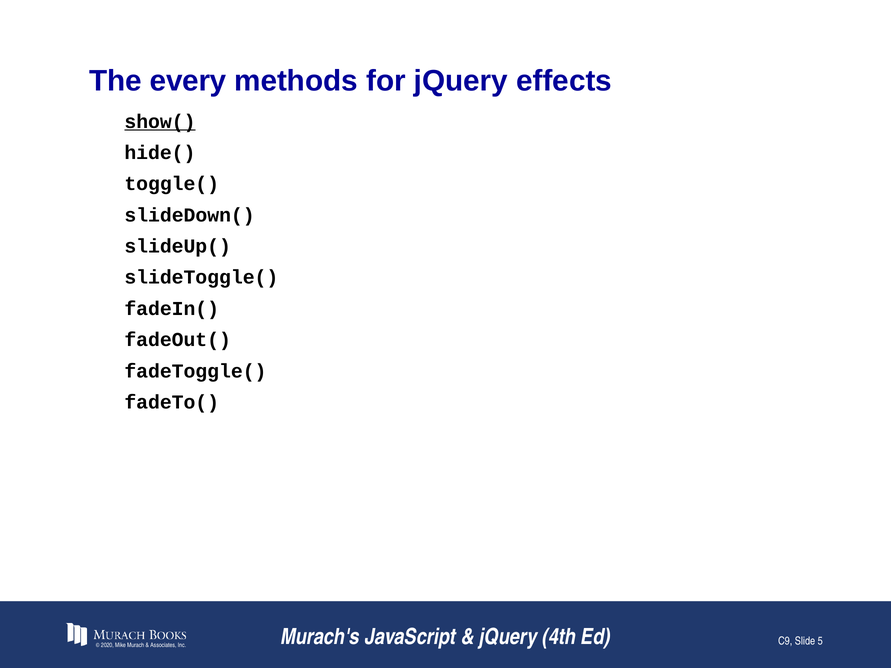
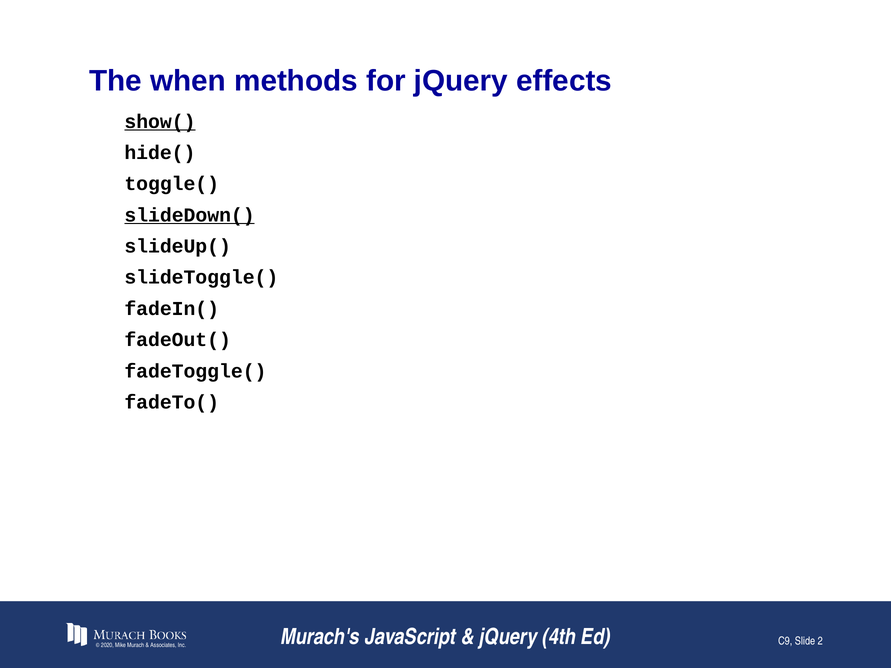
every: every -> when (188, 81)
slideDown( underline: none -> present (190, 215)
5: 5 -> 2 (820, 641)
